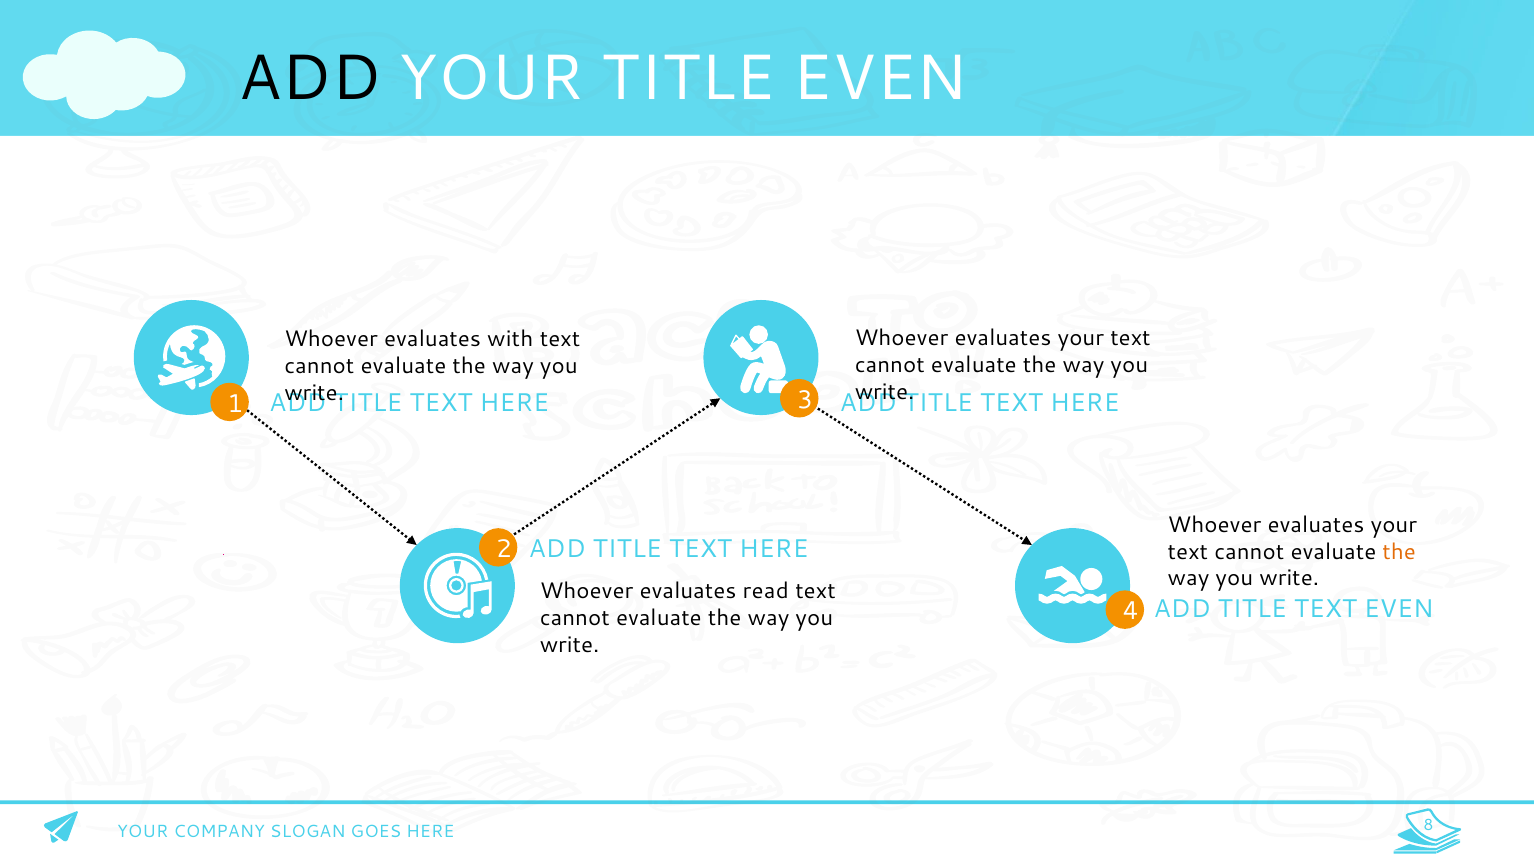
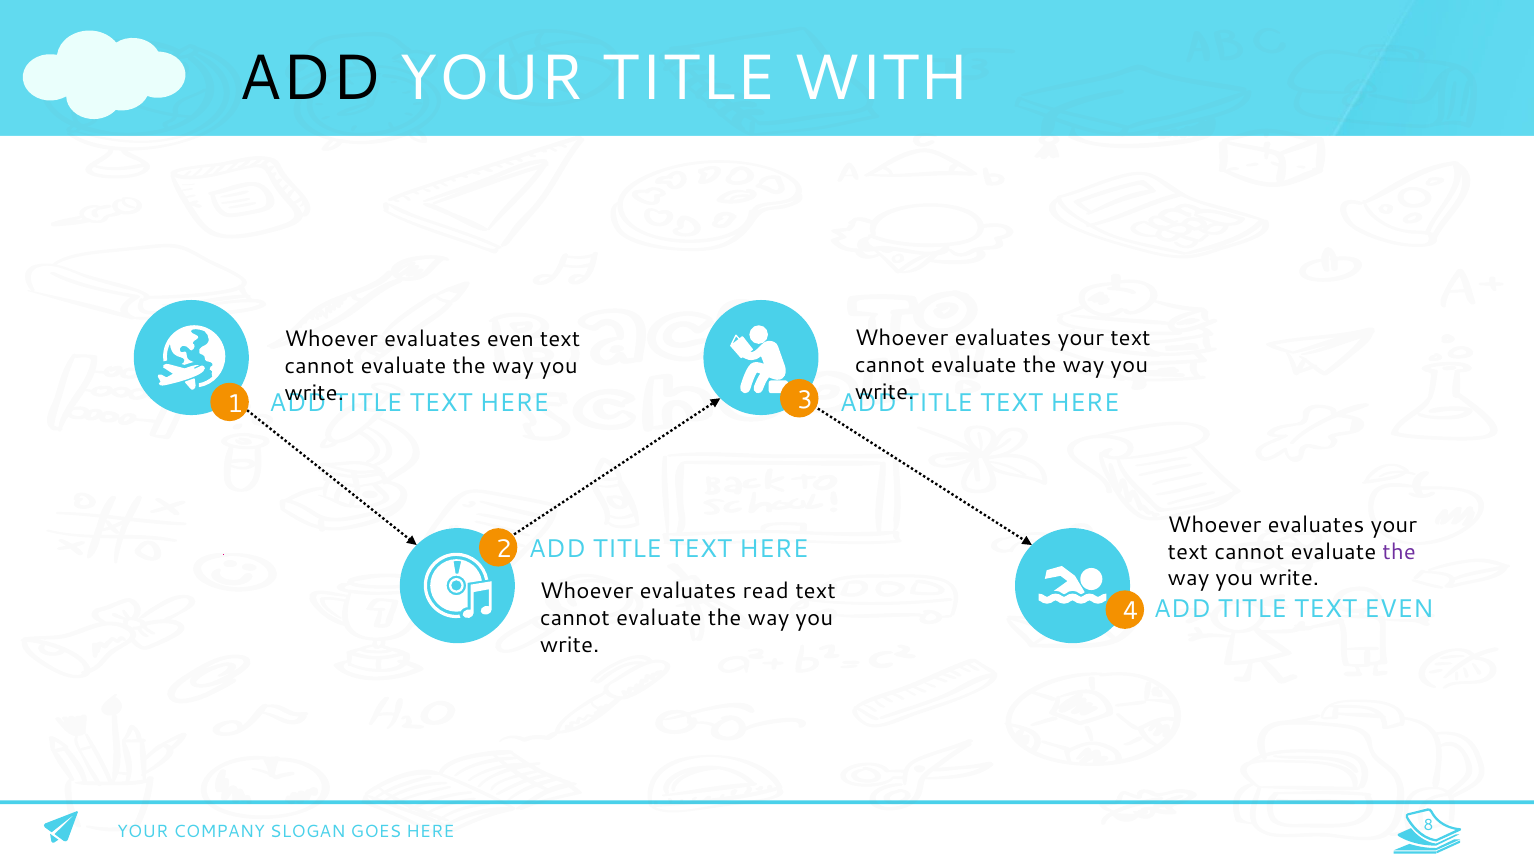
TITLE EVEN: EVEN -> WITH (880, 78)
evaluates with: with -> even (511, 339)
the colour: orange -> purple (1399, 552)
